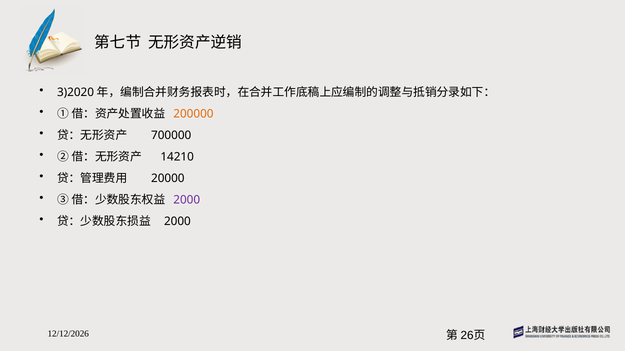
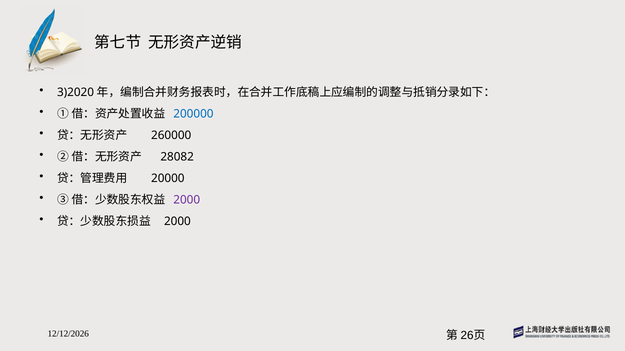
200000 colour: orange -> blue (193, 114)
700000: 700000 -> 260000 (171, 136)
14210: 14210 -> 28082 (177, 157)
